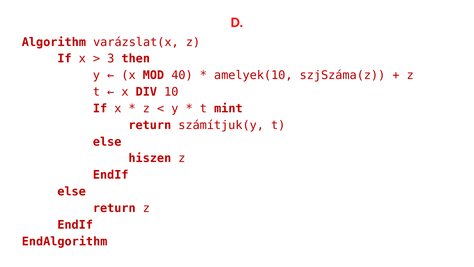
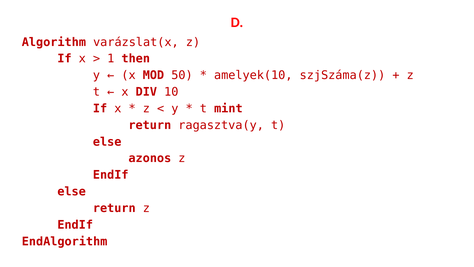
3: 3 -> 1 (111, 59)
40: 40 -> 50 (182, 75)
számítjuk(y: számítjuk(y -> ragasztva(y (221, 125)
hiszen: hiszen -> azonos (150, 158)
